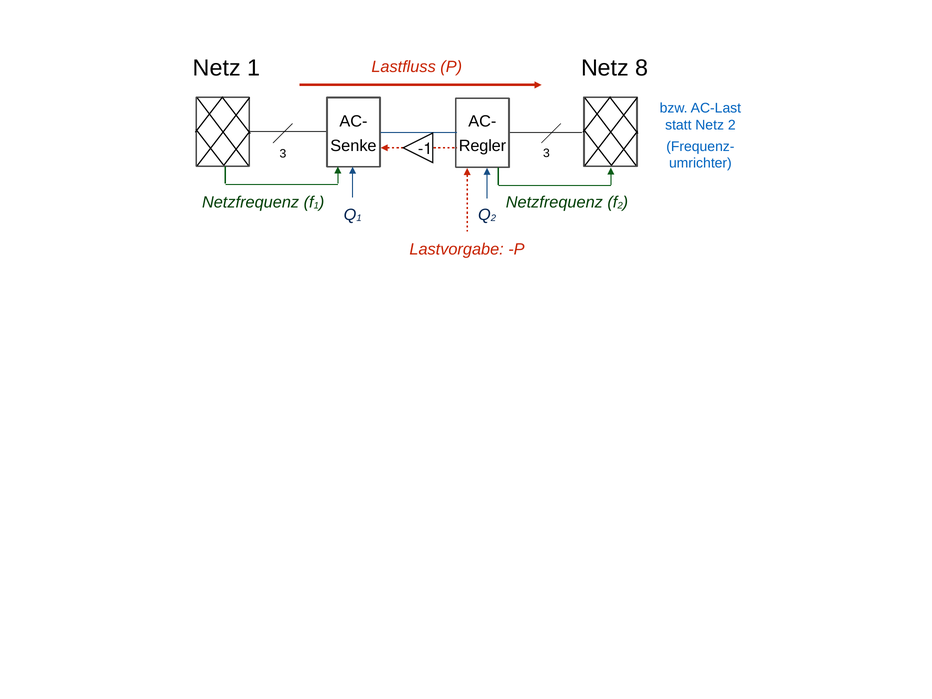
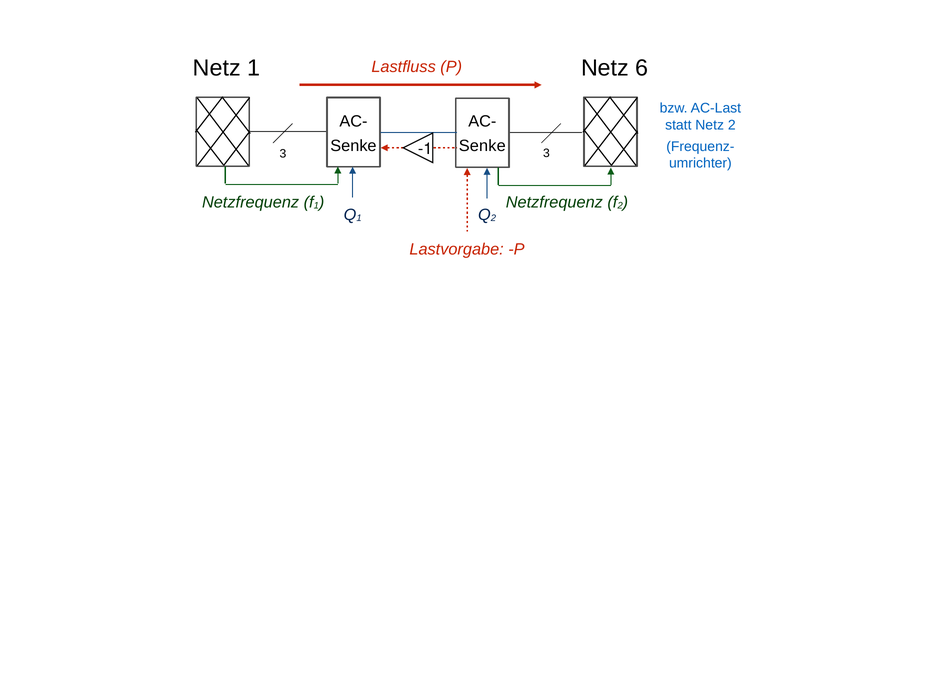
8: 8 -> 6 (642, 68)
Regler: Regler -> Senke (482, 146)
